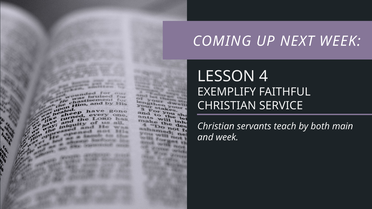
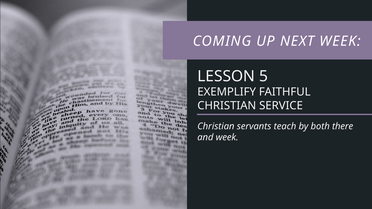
4: 4 -> 5 (263, 76)
main: main -> there (343, 126)
